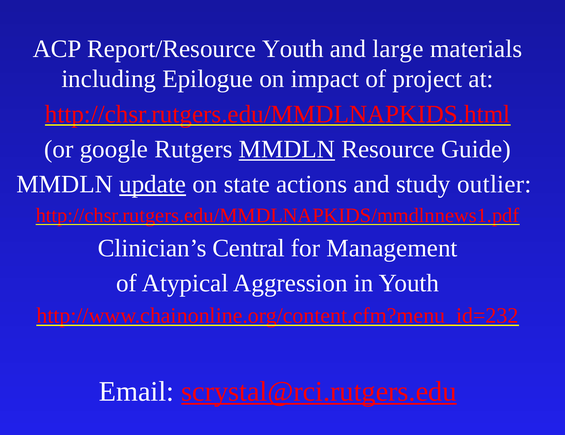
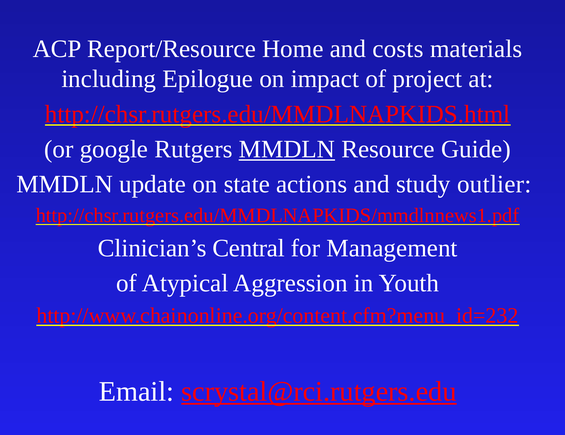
Report/Resource Youth: Youth -> Home (293, 49)
large: large -> costs (398, 49)
update underline: present -> none (153, 184)
